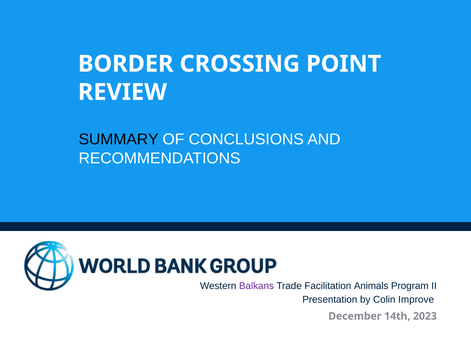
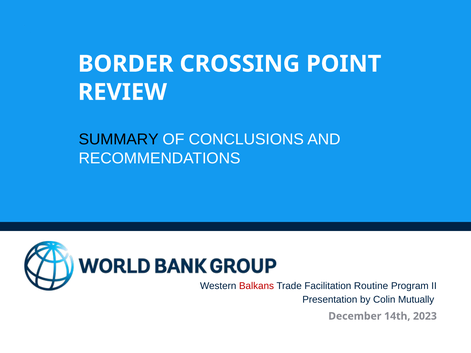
Balkans colour: purple -> red (256, 286)
Animals: Animals -> Routine (371, 286)
Improve: Improve -> Mutually (416, 300)
